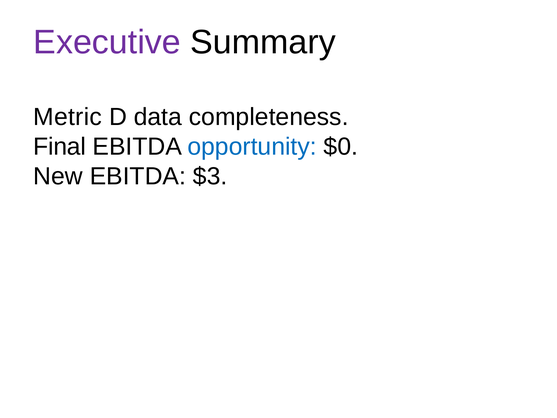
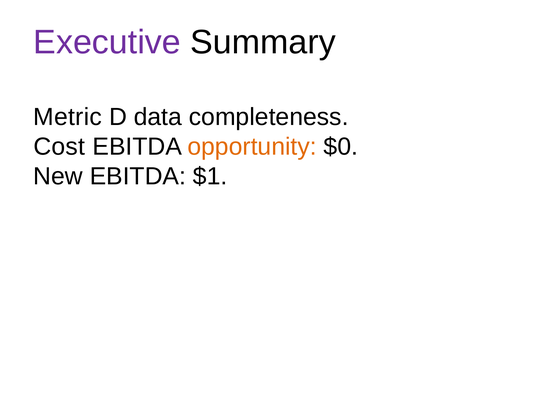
Final: Final -> Cost (59, 147)
opportunity colour: blue -> orange (252, 147)
$3: $3 -> $1 (210, 176)
